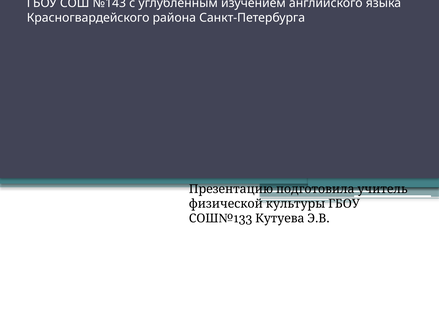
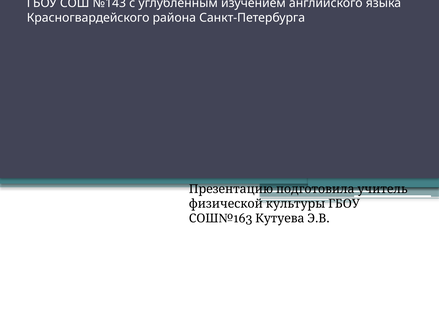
№133: №133 -> №163 (235, 218)
